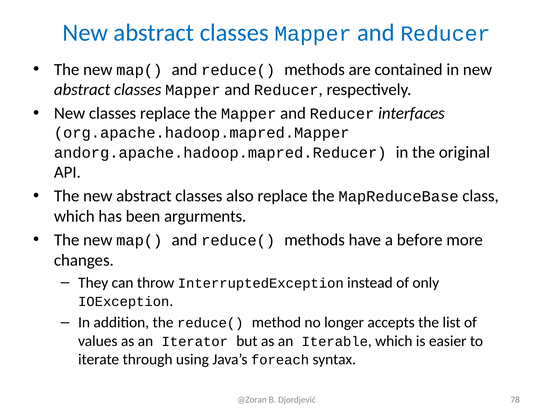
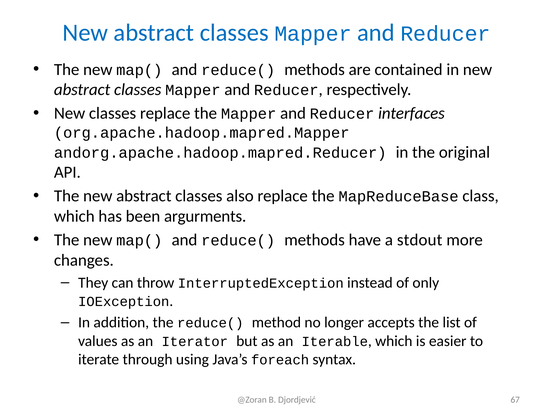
before: before -> stdout (420, 240)
78: 78 -> 67 (515, 400)
